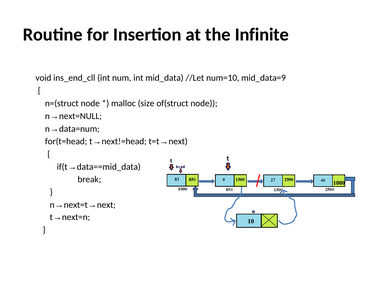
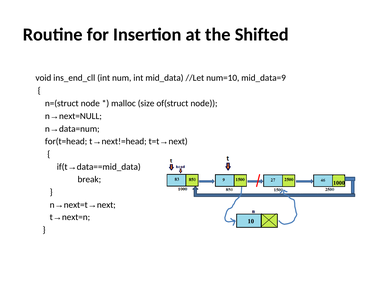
Infinite: Infinite -> Shifted (262, 35)
